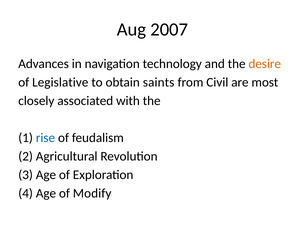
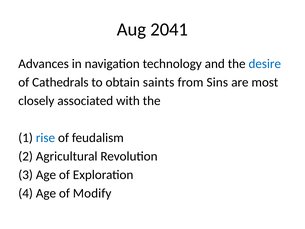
2007: 2007 -> 2041 (169, 30)
desire colour: orange -> blue (265, 64)
Legislative: Legislative -> Cathedrals (60, 82)
Civil: Civil -> Sins (217, 82)
